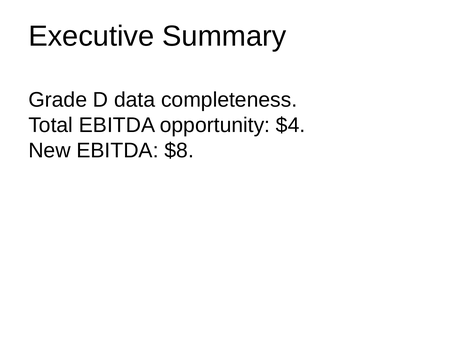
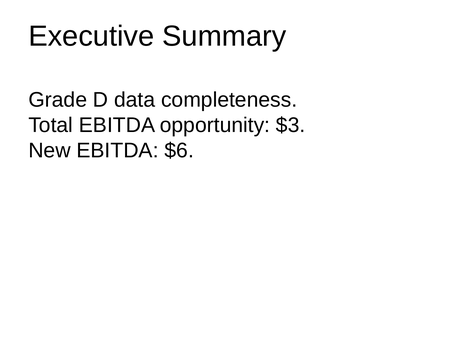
$4: $4 -> $3 (291, 125)
$8: $8 -> $6 (179, 150)
